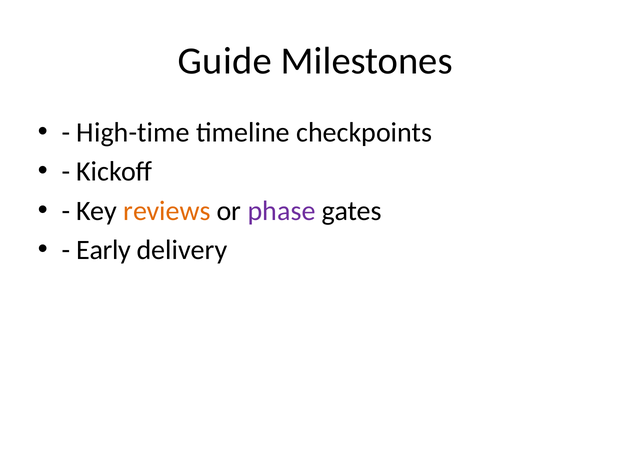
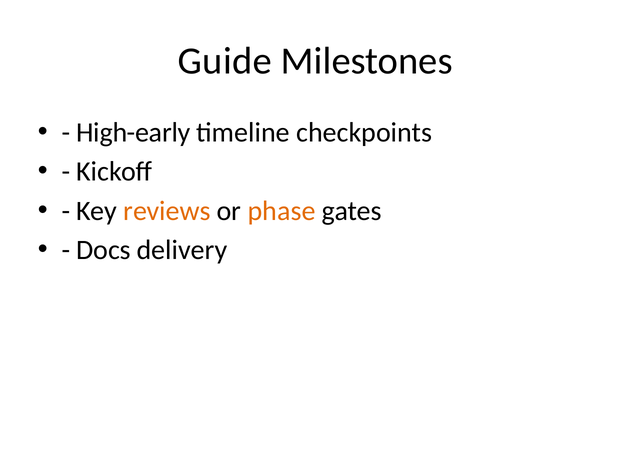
High-time: High-time -> High-early (133, 132)
phase colour: purple -> orange (282, 211)
Early: Early -> Docs (104, 250)
